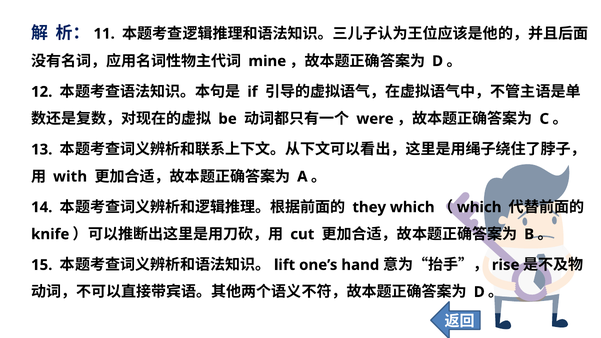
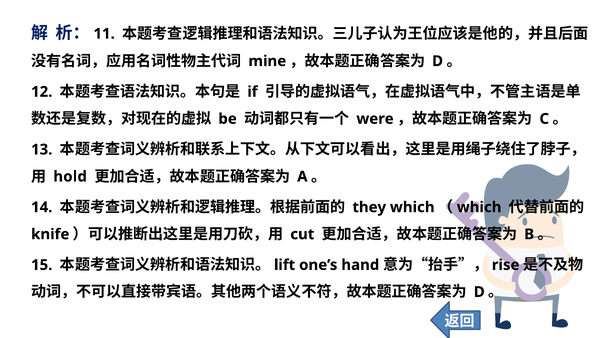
with: with -> hold (70, 177)
